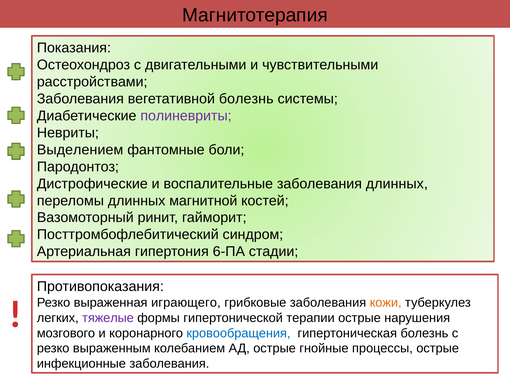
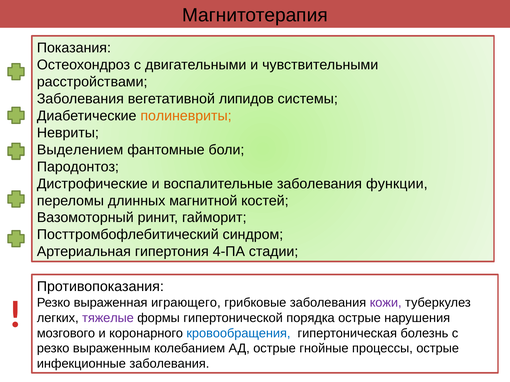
вегетативной болезнь: болезнь -> липидов (246, 99)
полиневриты colour: purple -> orange (186, 116)
заболевания длинных: длинных -> функции (397, 184)
6-ПА: 6-ПА -> 4-ПА (229, 252)
кожи colour: orange -> purple (386, 303)
терапии: терапии -> порядка (310, 318)
